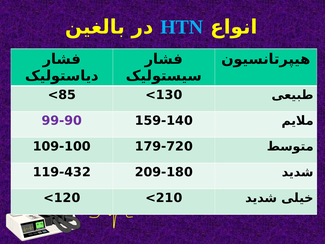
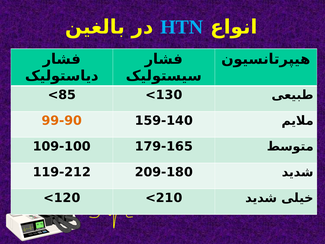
99-90 colour: purple -> orange (62, 121)
179-720: 179-720 -> 179-165 (164, 146)
119-432: 119-432 -> 119-212 (62, 172)
